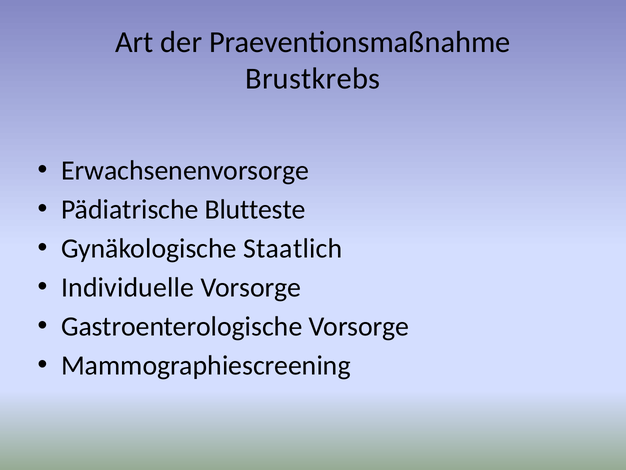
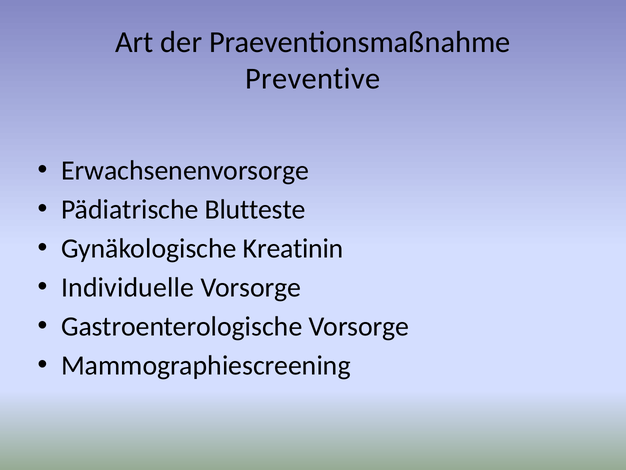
Brustkrebs: Brustkrebs -> Preventive (313, 79)
Staatlich: Staatlich -> Kreatinin (293, 248)
